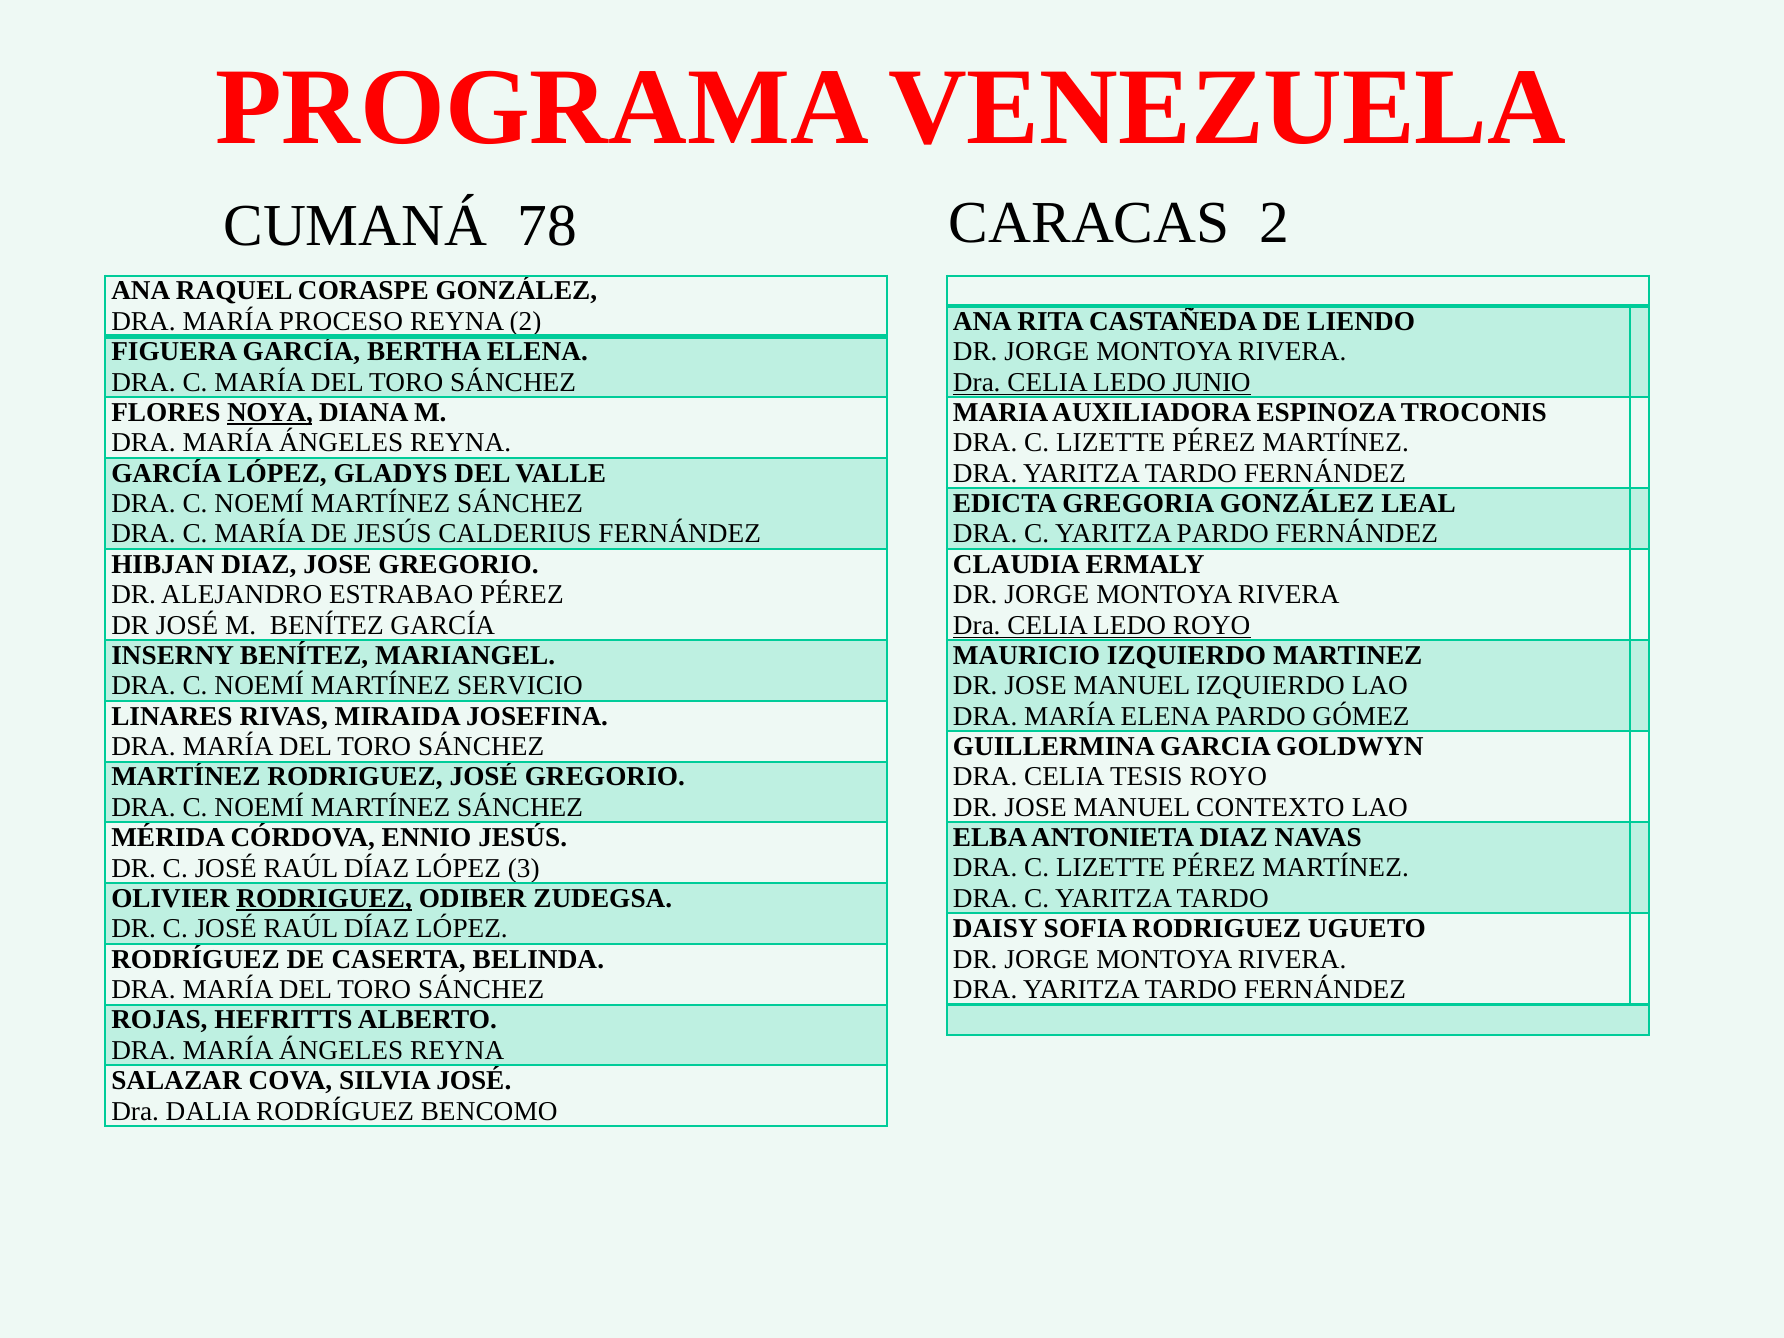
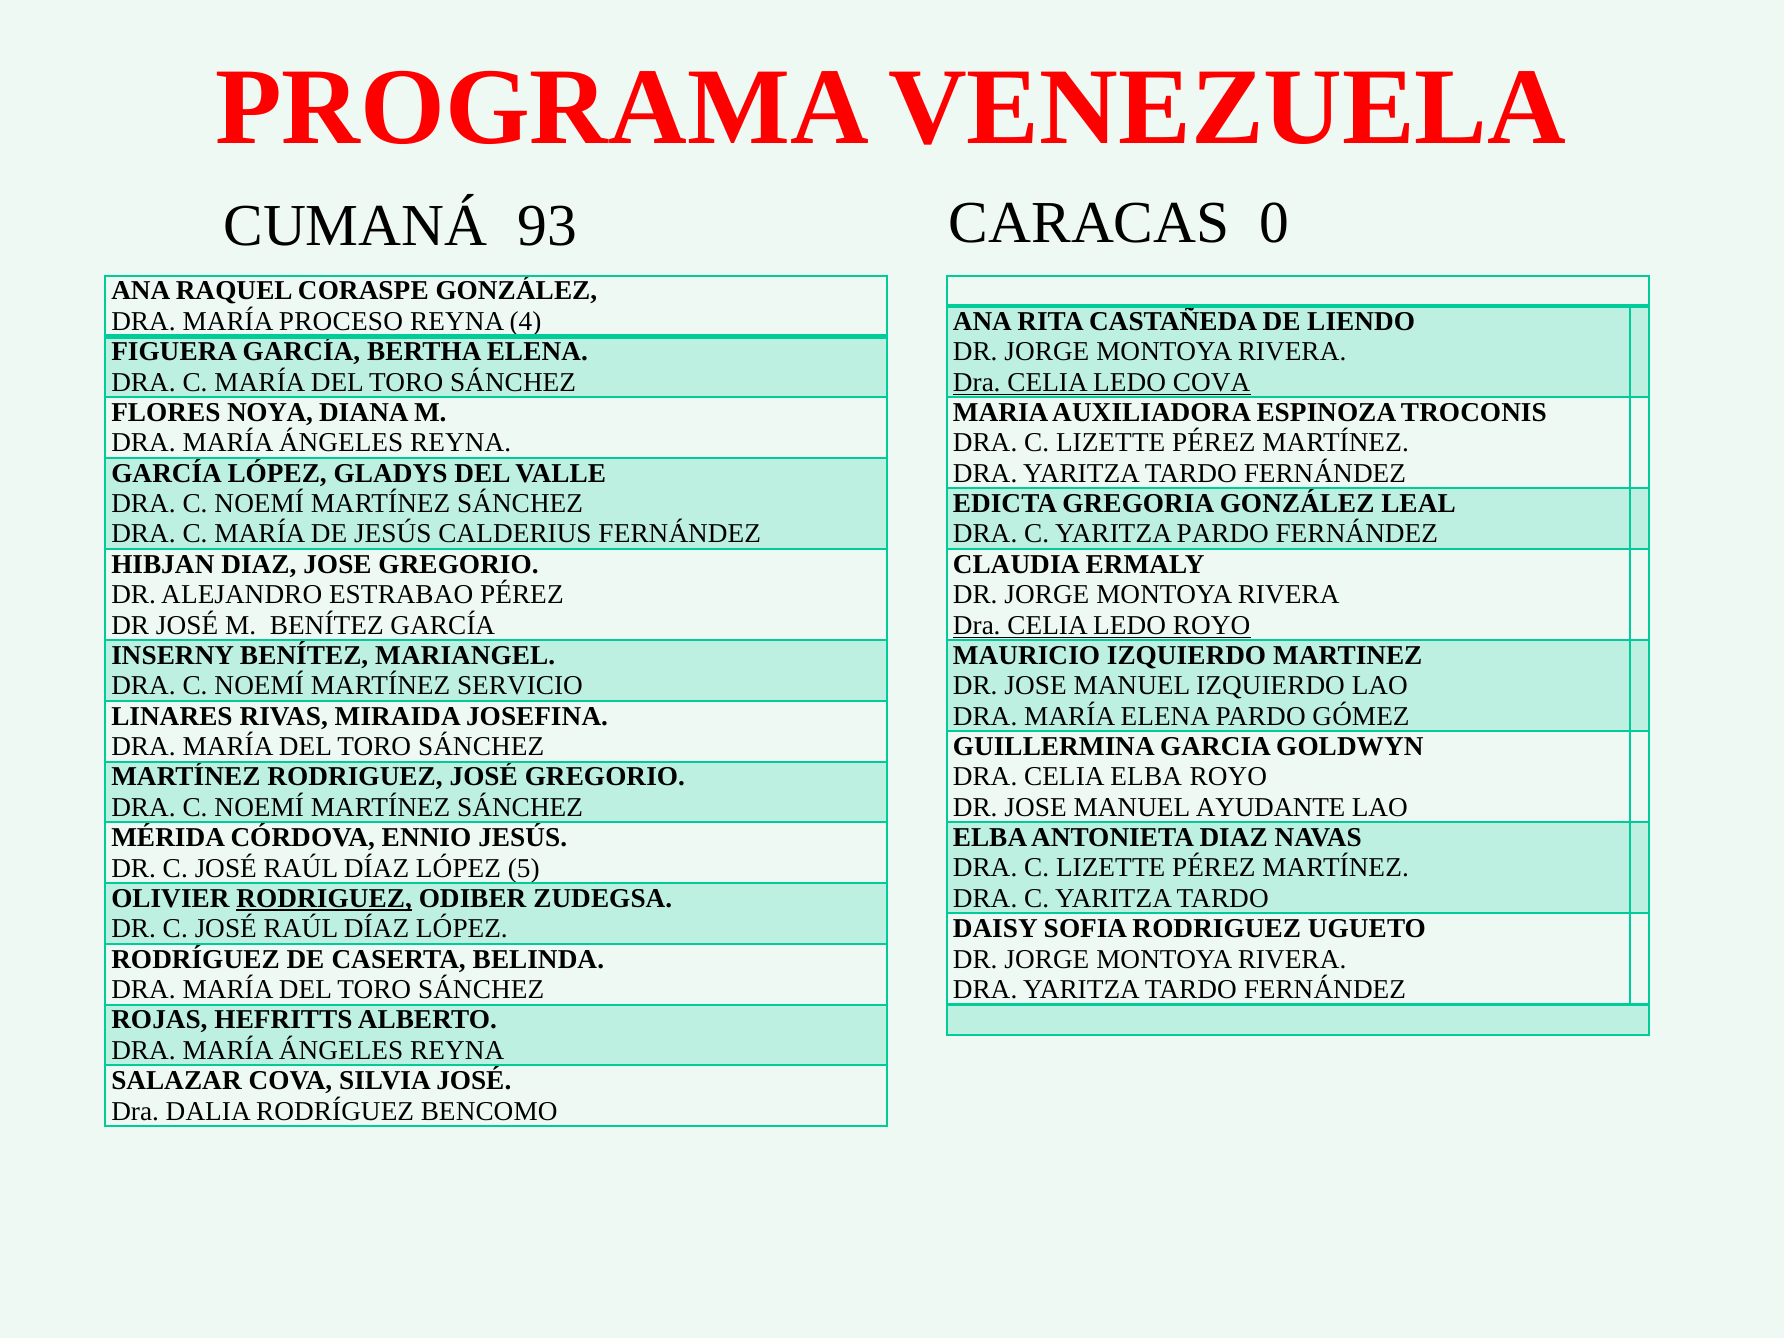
78: 78 -> 93 (547, 226)
CARACAS 2: 2 -> 0 (1274, 223)
REYNA 2: 2 -> 4 (526, 321)
LEDO JUNIO: JUNIO -> COVA (1212, 382)
NOYA underline: present -> none (270, 412)
CELIA TESIS: TESIS -> ELBA (1146, 777)
CONTEXTO: CONTEXTO -> AYUDANTE (1271, 807)
3: 3 -> 5 (524, 868)
